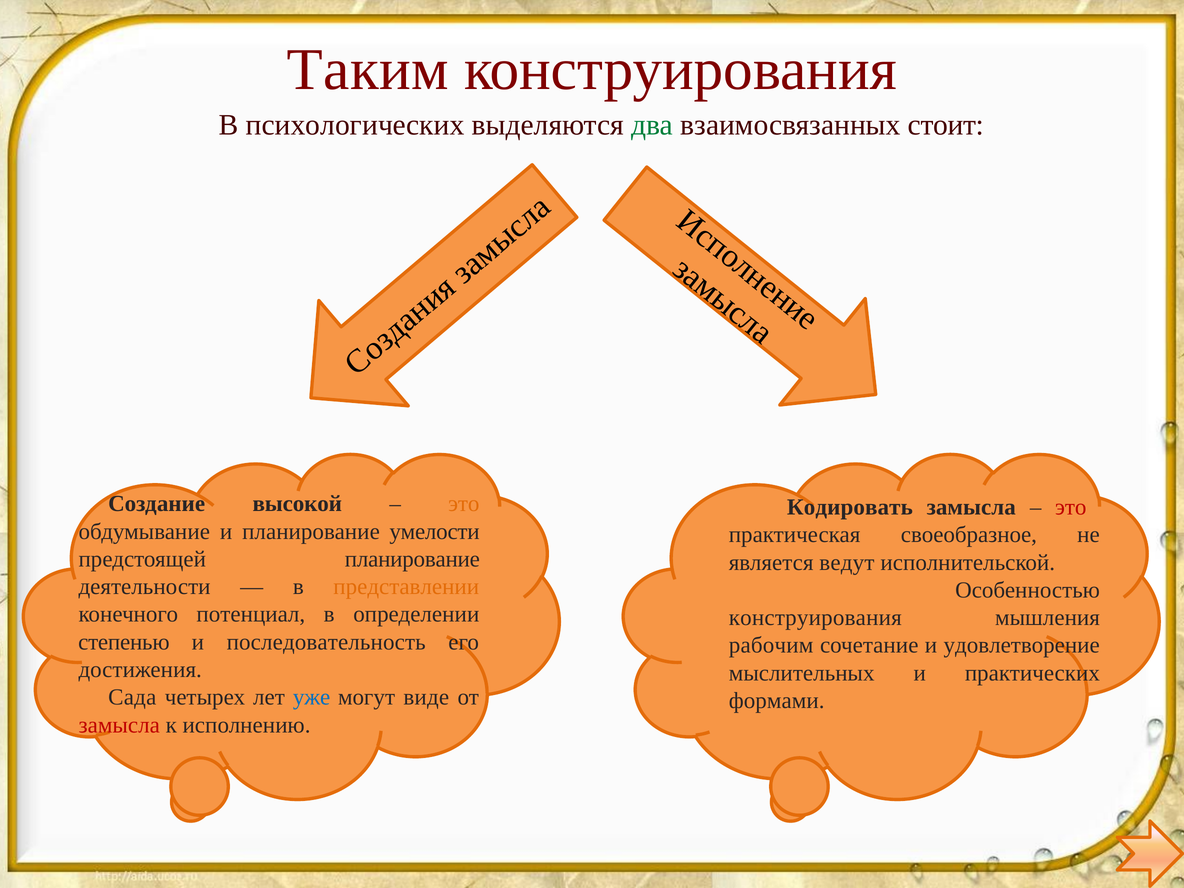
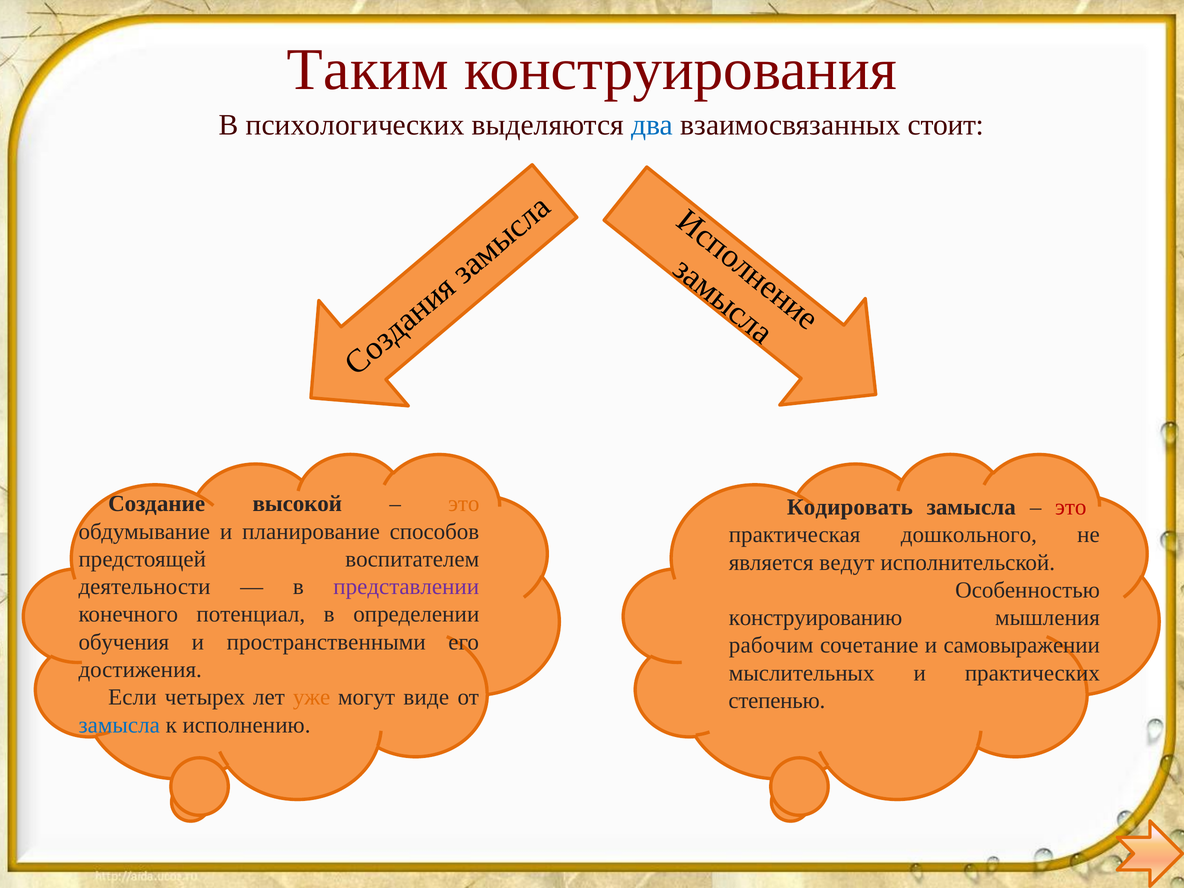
два colour: green -> blue (652, 125)
умелости: умелости -> способов (434, 531)
своеобразное: своеобразное -> дошкольного (969, 535)
предстоящей планирование: планирование -> воспитателем (412, 559)
представлении colour: orange -> purple (406, 587)
конструирования: конструирования -> конструированию (816, 618)
степенью: степенью -> обучения (124, 642)
последовательность: последовательность -> пространственными (326, 642)
удовлетворение: удовлетворение -> самовыражении (1022, 645)
Сада: Сада -> Если (132, 697)
уже colour: blue -> orange (312, 697)
формами: формами -> степенью (777, 701)
замысла colour: red -> blue (119, 725)
